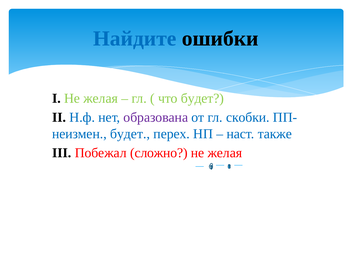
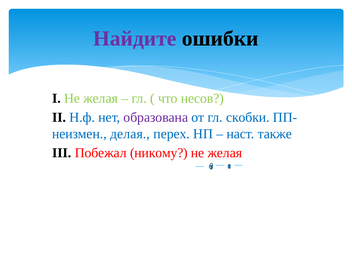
Найдите colour: blue -> purple (135, 39)
что будет: будет -> несов (202, 98)
неизмен будет: будет -> делая (130, 134)
сложно: сложно -> никому (159, 153)
